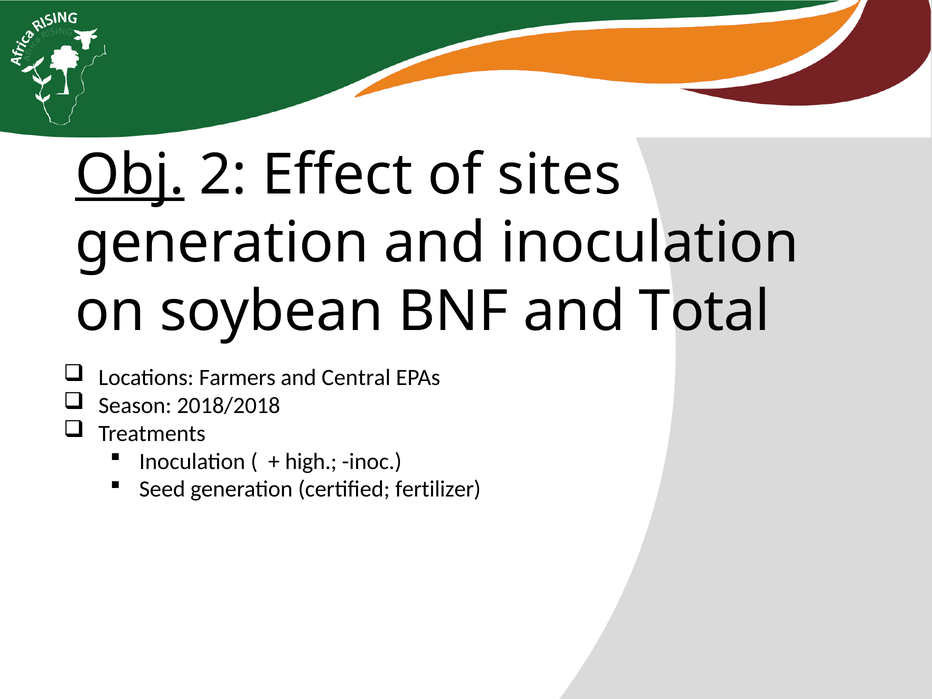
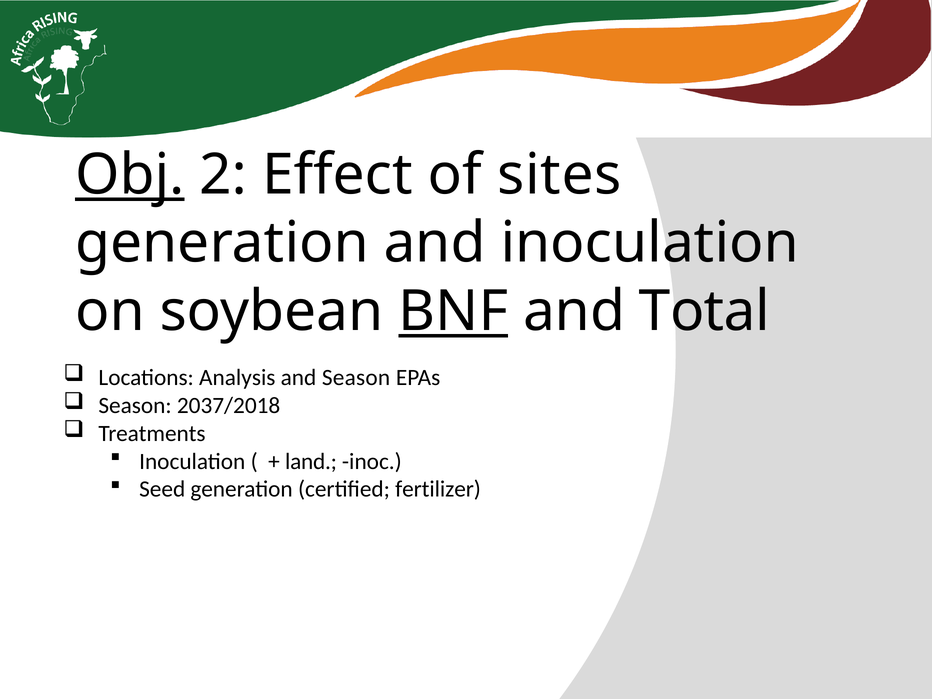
BNF underline: none -> present (453, 311)
Farmers: Farmers -> Analysis (237, 377)
and Central: Central -> Season (356, 377)
2018/2018: 2018/2018 -> 2037/2018 (229, 405)
high: high -> land (311, 461)
